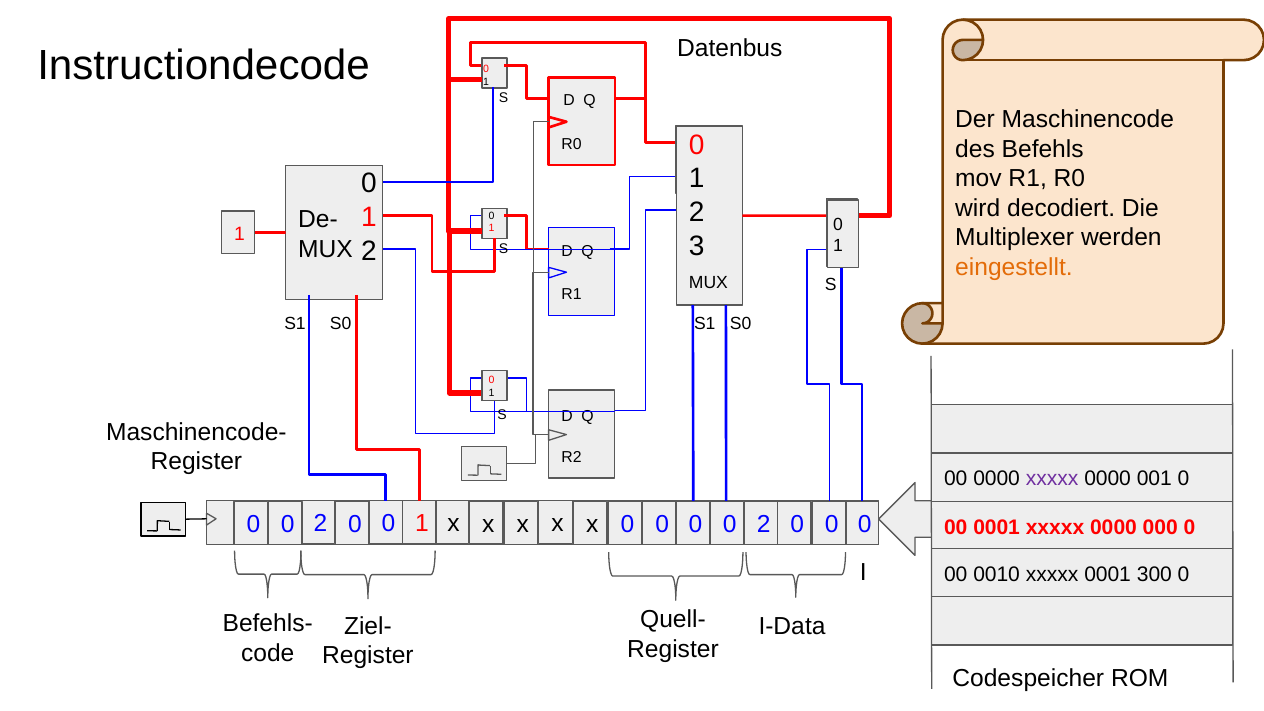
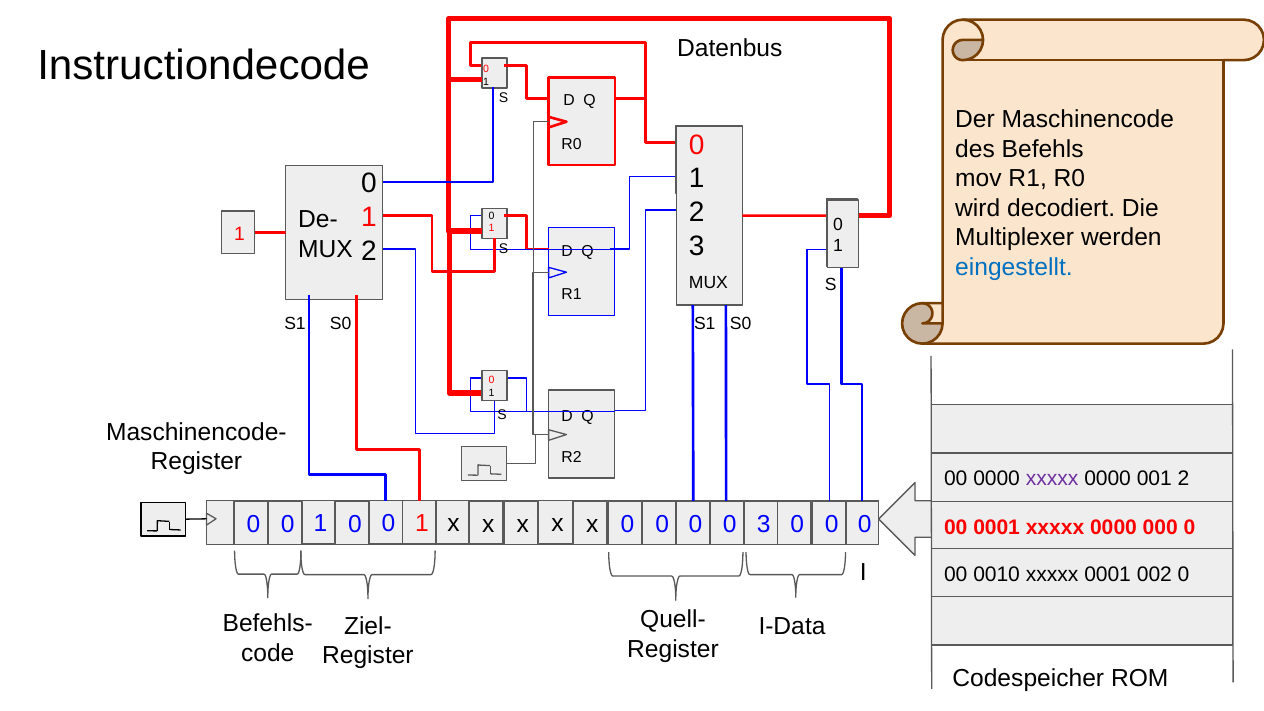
eingestellt colour: orange -> blue (1014, 267)
001 0: 0 -> 2 (1183, 479)
2: 2 -> 1 (320, 524)
2: 2 -> 3 (764, 525)
300: 300 -> 002 (1154, 574)
